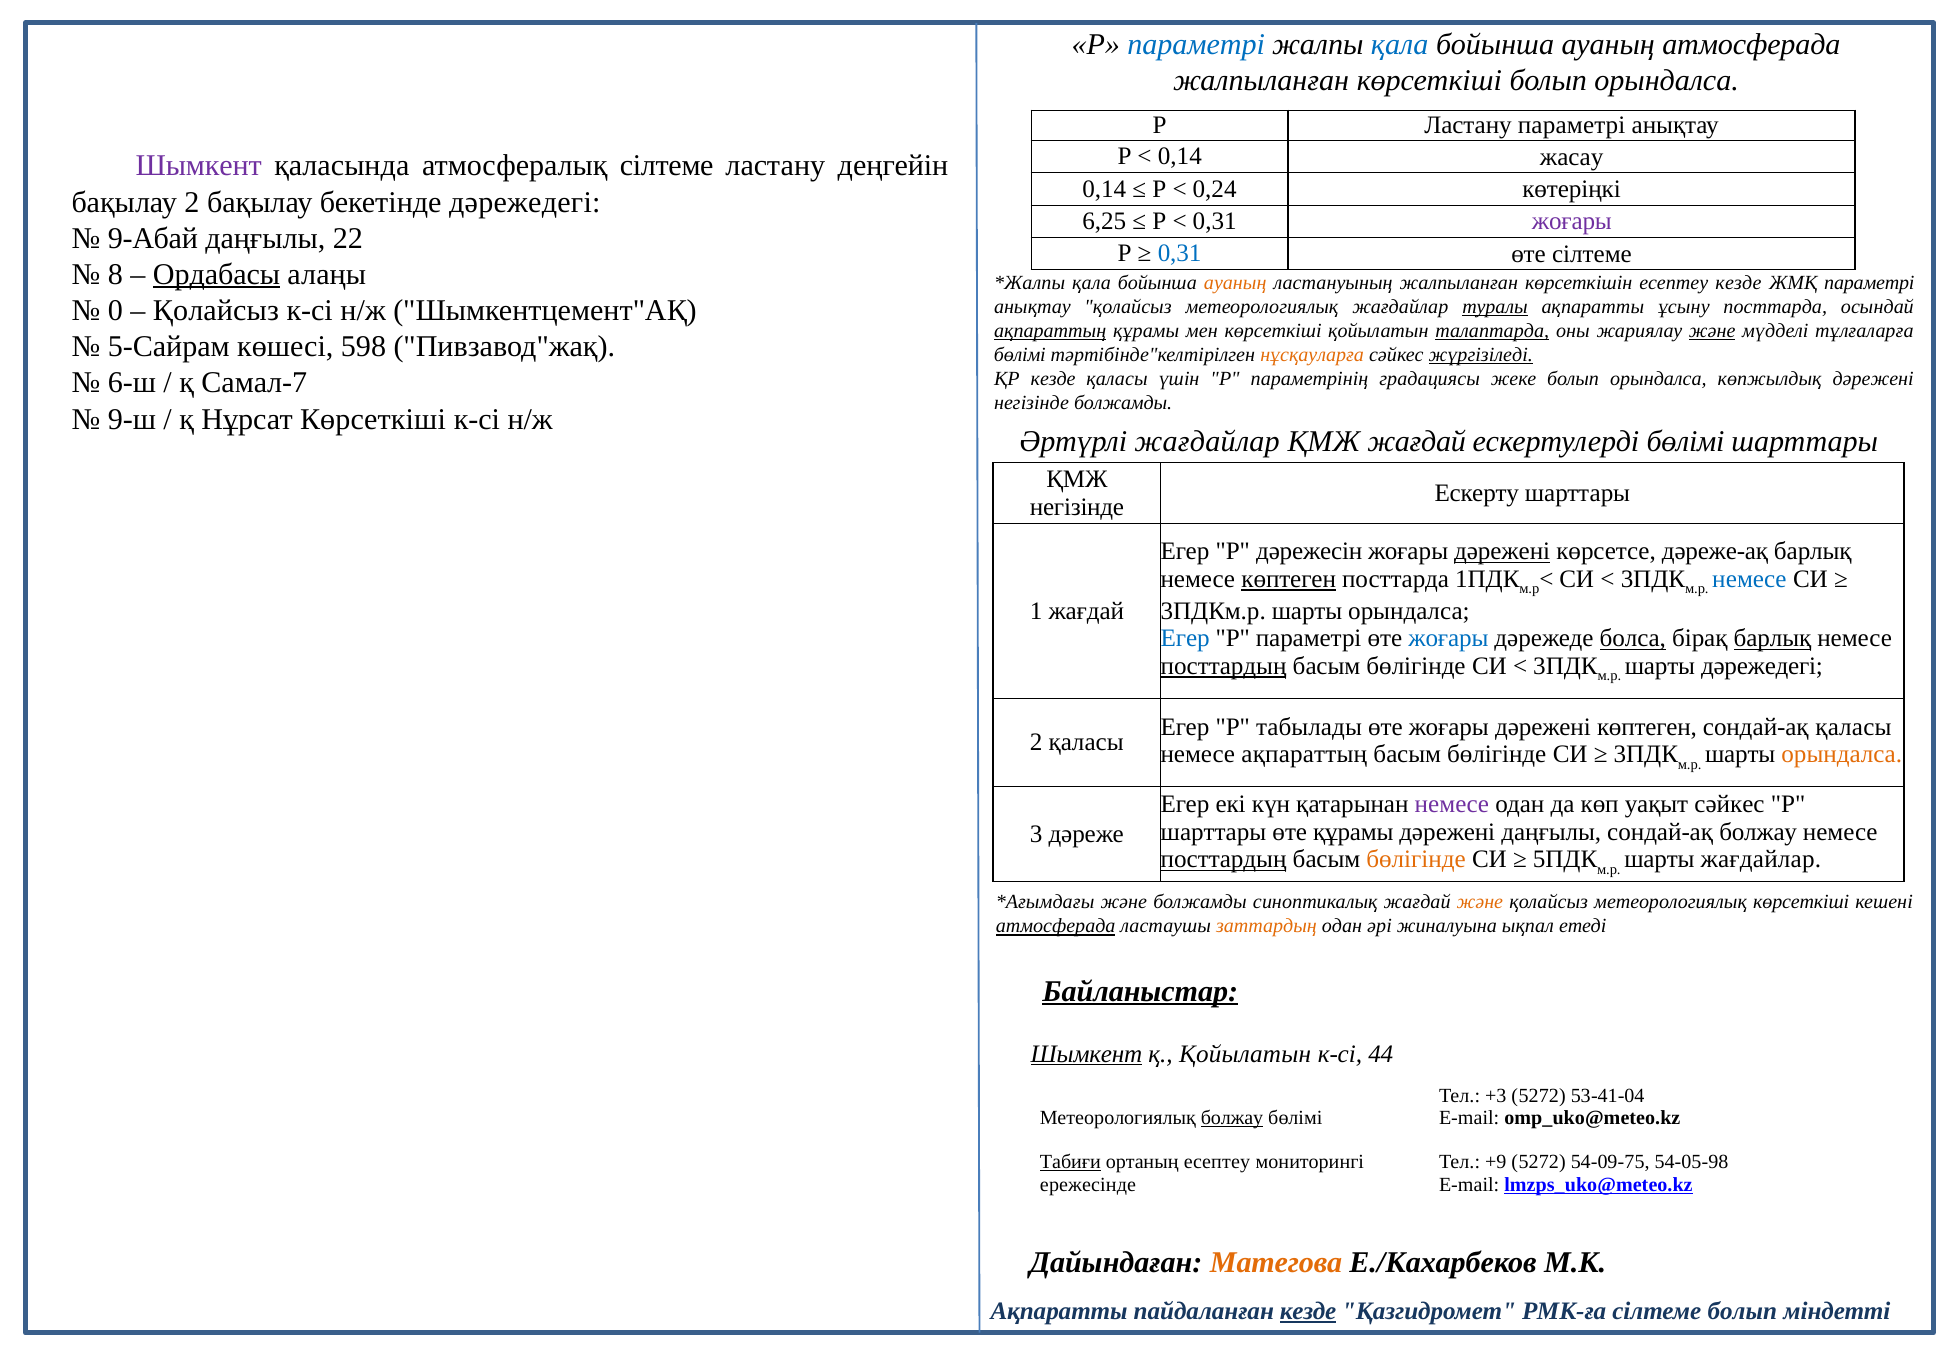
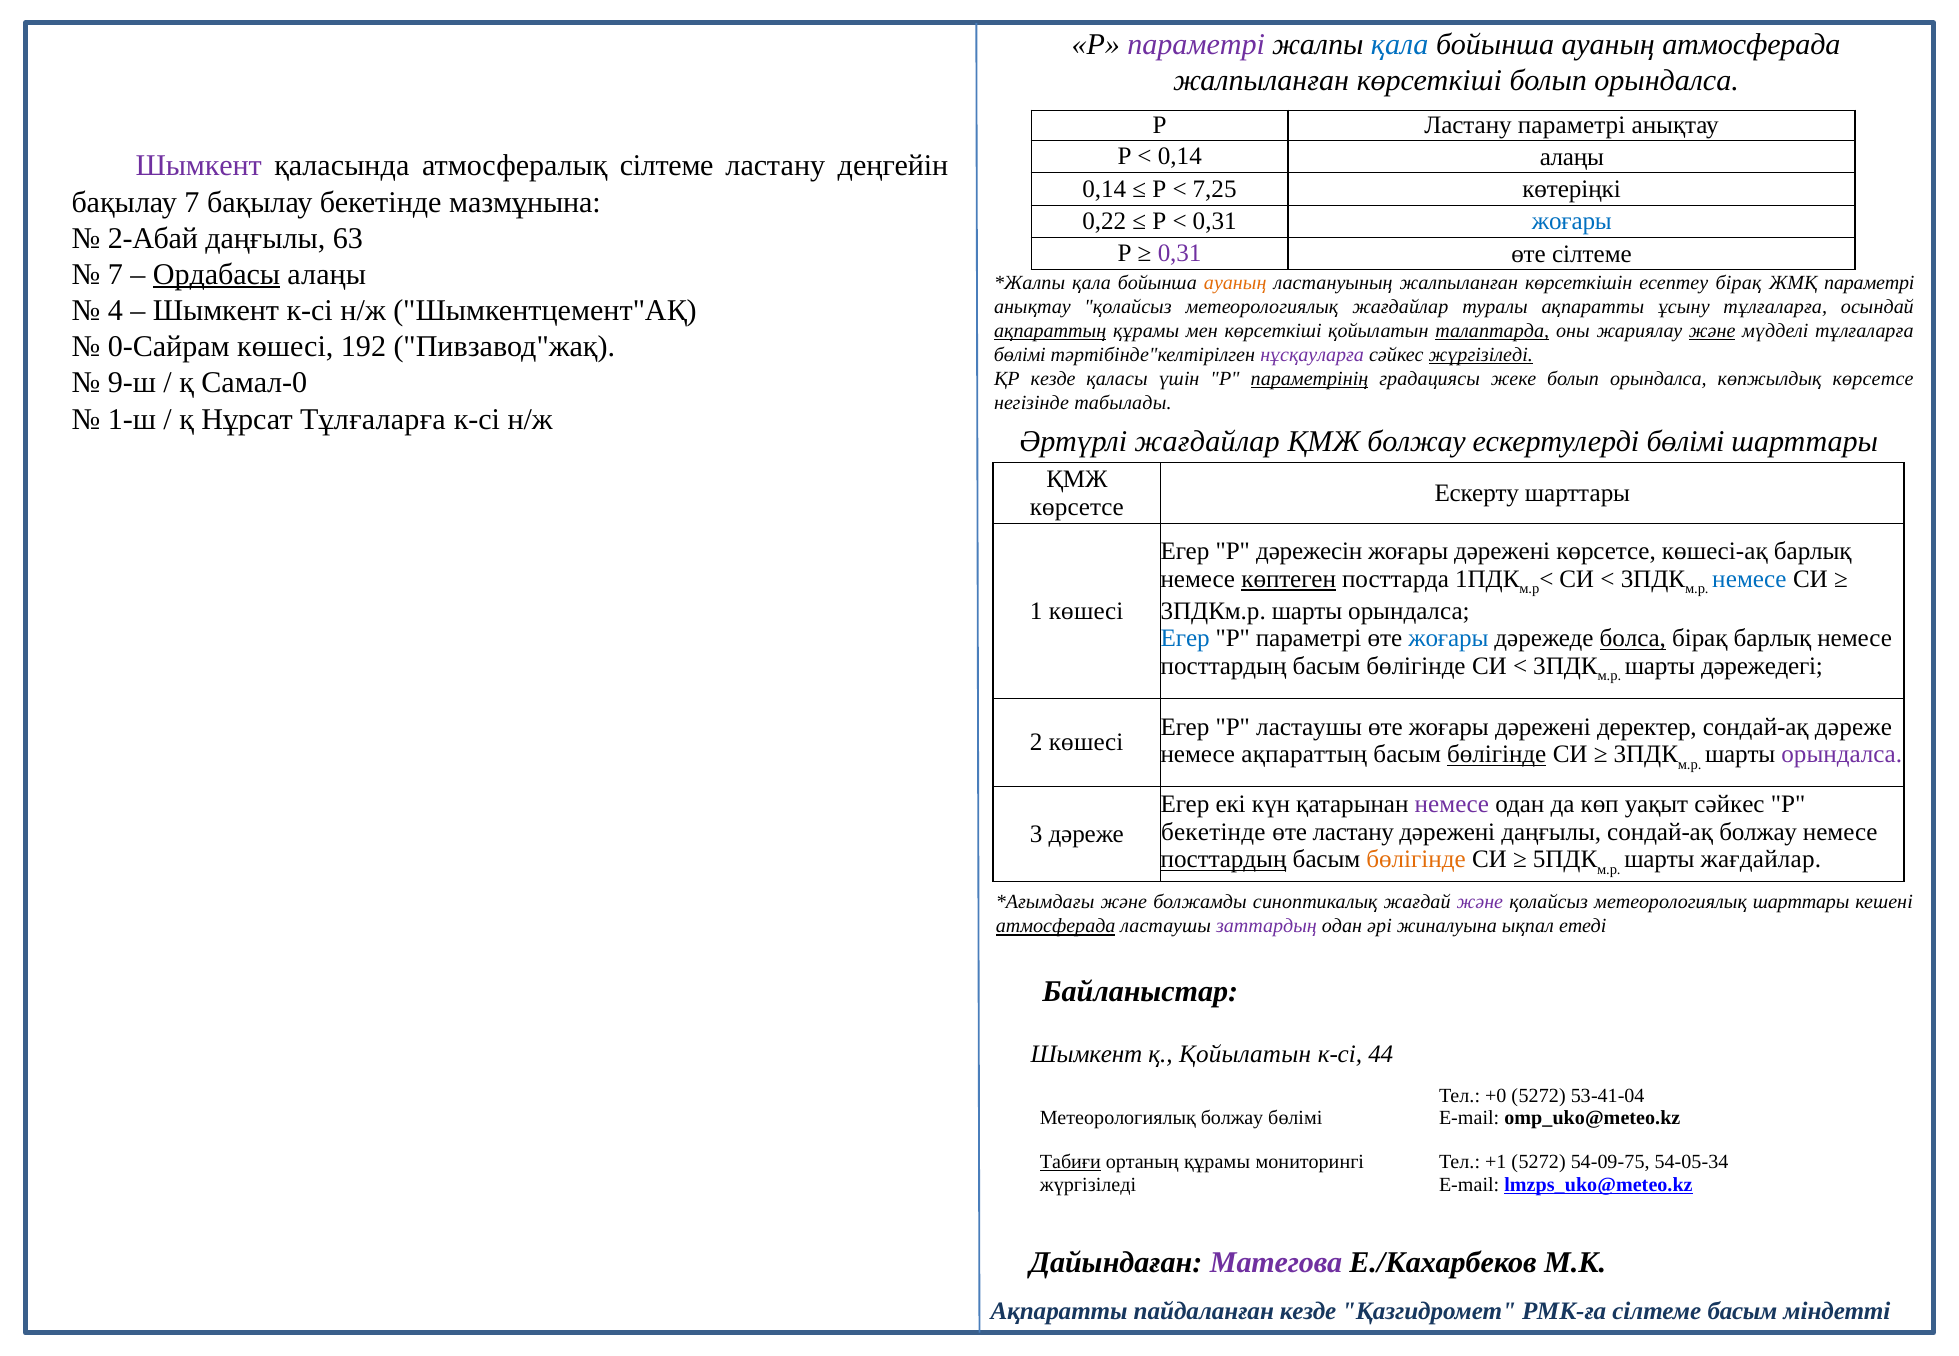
параметрі colour: blue -> purple (1196, 44)
0,14 жасау: жасау -> алаңы (1572, 157)
0,24: 0,24 -> 7,25 (1215, 189)
бақылау 2: 2 -> 7 (192, 202)
бекетінде дәрежедегі: дәрежедегі -> мазмұнына (525, 202)
6,25: 6,25 -> 0,22 (1104, 221)
жоғары colour: purple -> blue (1572, 221)
9-Абай: 9-Абай -> 2-Абай (153, 238)
22: 22 -> 63 (348, 238)
0,31 colour: blue -> purple (1180, 253)
8: 8 -> 7 (115, 274)
есептеу кезде: кезде -> бірақ (1738, 283)
0: 0 -> 4 (115, 311)
Қолайсыз: Қолайсыз -> Шымкент (216, 311)
туралы underline: present -> none (1495, 307)
ұсыну посттарда: посттарда -> тұлғаларға (1775, 307)
5-Сайрам: 5-Сайрам -> 0-Сайрам (169, 347)
598: 598 -> 192 (364, 347)
нұсқауларға colour: orange -> purple (1312, 355)
6-ш: 6-ш -> 9-ш (132, 383)
Самал-7: Самал-7 -> Самал-0 (254, 383)
параметрінің underline: none -> present (1310, 379)
көпжылдық дәрежені: дәрежені -> көрсетсе (1873, 379)
негізінде болжамды: болжамды -> табылады (1123, 403)
9-ш: 9-ш -> 1-ш (132, 419)
Нұрсат Көрсеткіші: Көрсеткіші -> Тұлғаларға (373, 419)
ҚМЖ жағдай: жағдай -> болжау (1417, 442)
негізінде: негізінде -> көрсетсе (1077, 507)
дәрежені underline: present -> none (1502, 552)
дәреже-ақ: дәреже-ақ -> көшесі-ақ (1715, 552)
1 жағдай: жағдай -> көшесі (1086, 611)
барлық underline: present -> none (1772, 639)
посттардың underline: present -> none (1224, 666)
Р табылады: табылады -> ластаушы (1309, 727)
дәрежені көптеген: көптеген -> деректер (1647, 727)
сондай-ақ қаласы: қаласы -> дәреже (1853, 727)
2 қаласы: қаласы -> көшесі (1086, 743)
бөлігінде underline: none -> present (1497, 755)
орындалса colour: orange -> purple (1842, 755)
шарттары: шарттары -> бекетінде (1213, 832)
өте құрамы: құрамы -> ластану (1353, 832)
және colour: orange -> purple (1480, 902)
метеорологиялық көрсеткіші: көрсеткіші -> шарттары (1801, 902)
заттардың colour: orange -> purple (1266, 926)
Байланыстар underline: present -> none (1140, 991)
Шымкент underline: present -> none (1087, 1054)
+3: +3 -> +0 (1496, 1096)
болжау underline: present -> none (1232, 1118)
ортаның есептеу: есептеу -> құрамы (1217, 1162)
+9: +9 -> +1 (1496, 1162)
54-05-98: 54-05-98 -> 54-05-34 (1691, 1162)
ережесінде: ережесінде -> жүргізіледі (1088, 1185)
Матегова colour: orange -> purple (1276, 1263)
кезде underline: present -> none (1308, 1311)
сілтеме болып: болып -> басым (1742, 1311)
